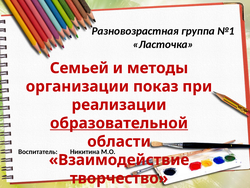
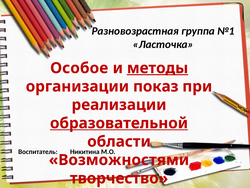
Семьей: Семьей -> Особое (79, 68)
методы underline: none -> present (158, 68)
Взаимодействие: Взаимодействие -> Возможностями (119, 160)
